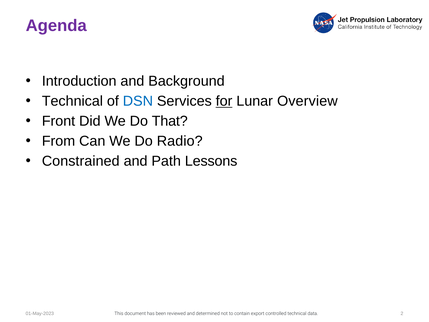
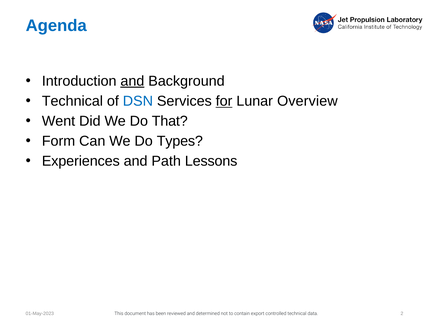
Agenda colour: purple -> blue (56, 26)
and underline: none -> present (132, 81)
Front: Front -> Went (59, 121)
From: From -> Form (59, 141)
Radio: Radio -> Types (180, 141)
Constrained: Constrained -> Experiences (81, 161)
